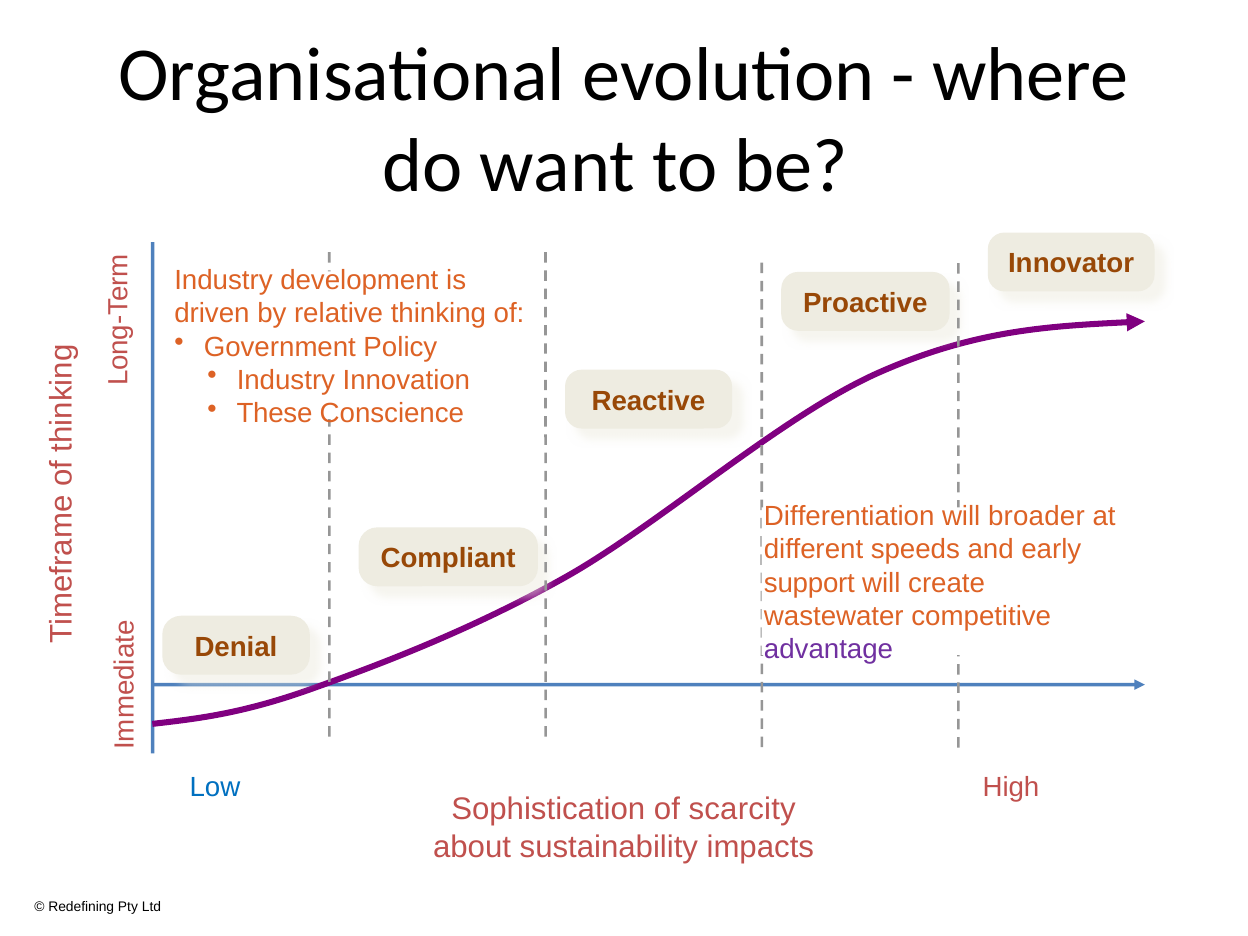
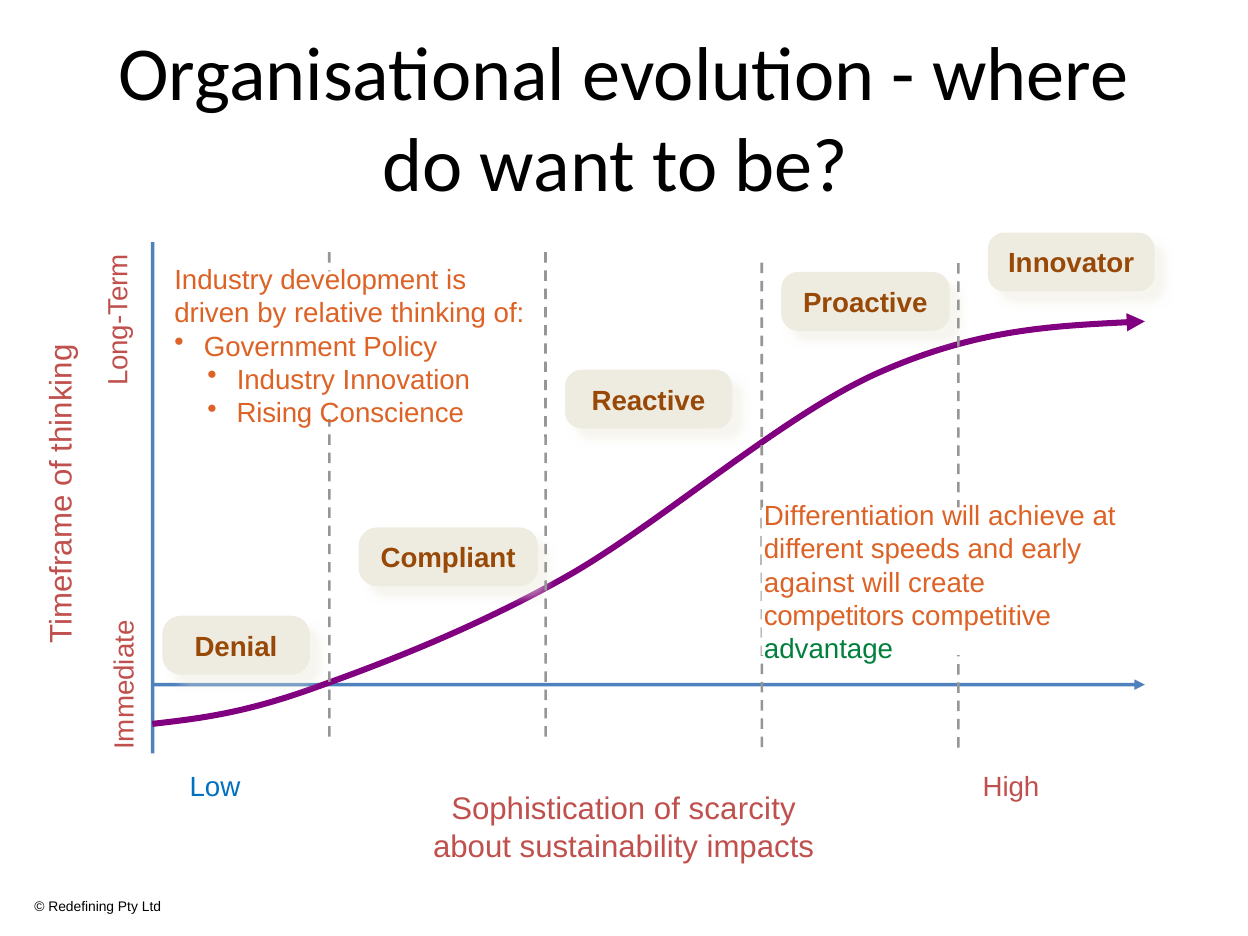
These: These -> Rising (275, 414)
broader: broader -> achieve (1036, 517)
support: support -> against (809, 583)
wastewater: wastewater -> competitors (834, 616)
advantage colour: purple -> green (829, 650)
